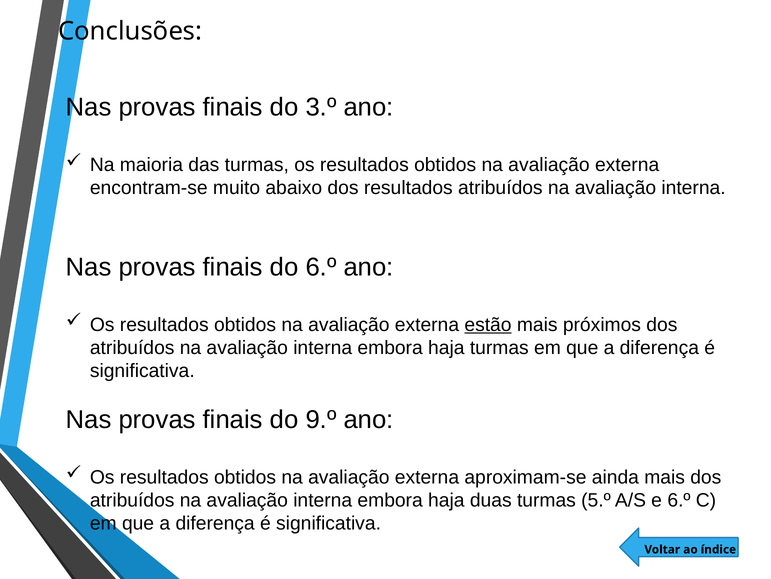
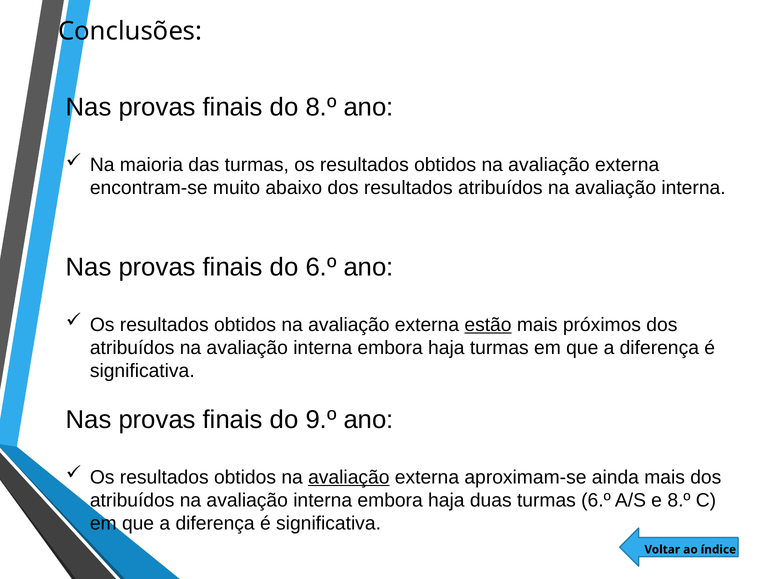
do 3.º: 3.º -> 8.º (321, 107)
avaliação underline: none -> present (349, 477)
turmas 5.º: 5.º -> 6.º (596, 500)
e 6.º: 6.º -> 8.º (679, 500)
